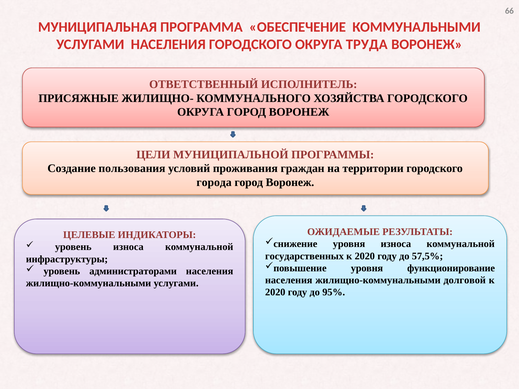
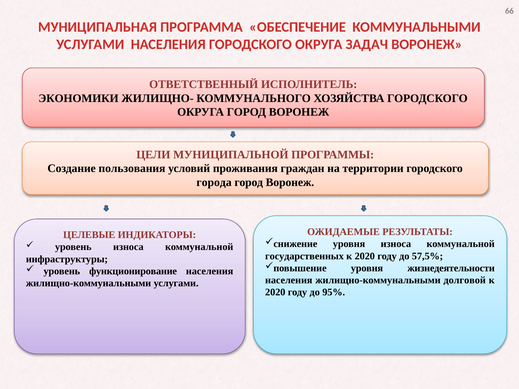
ТРУДА: ТРУДА -> ЗАДАЧ (367, 44)
ПРИСЯЖНЫЕ: ПРИСЯЖНЫЕ -> ЭКОНОМИКИ (79, 98)
функционирование: функционирование -> жизнедеятельности (451, 268)
администраторами: администраторами -> функционирование (133, 271)
